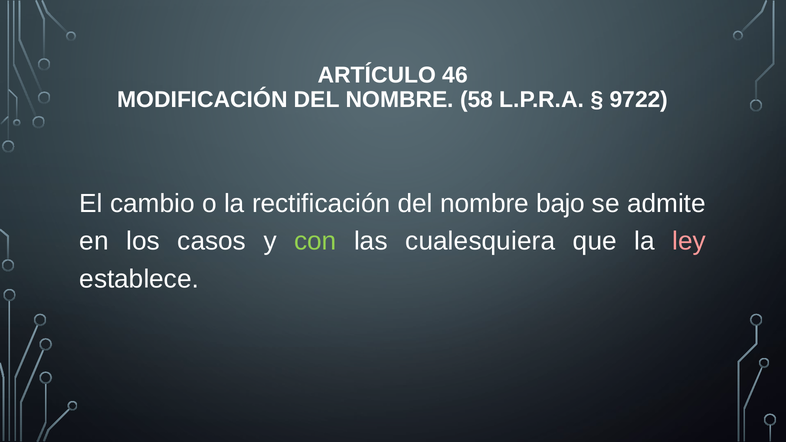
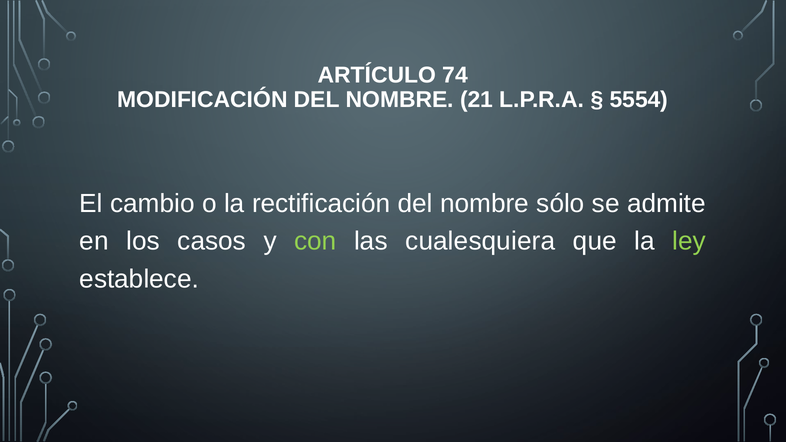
46: 46 -> 74 (455, 75)
58: 58 -> 21 (477, 100)
9722: 9722 -> 5554 (639, 100)
bajo: bajo -> sólo (560, 204)
ley colour: pink -> light green (689, 241)
